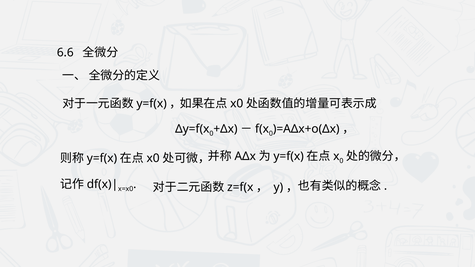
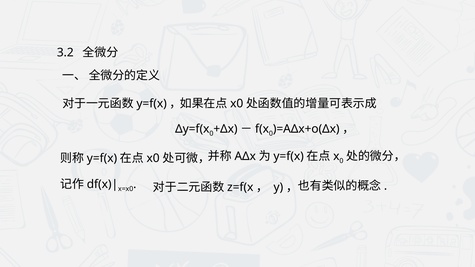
6.6: 6.6 -> 3.2 (65, 53)
